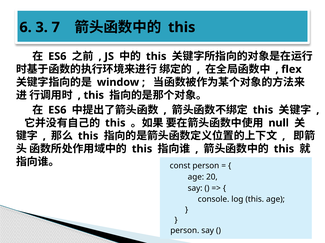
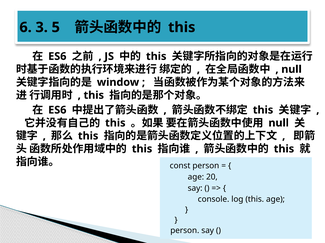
7: 7 -> 5 (56, 27)
flex: flex -> null (292, 70)
